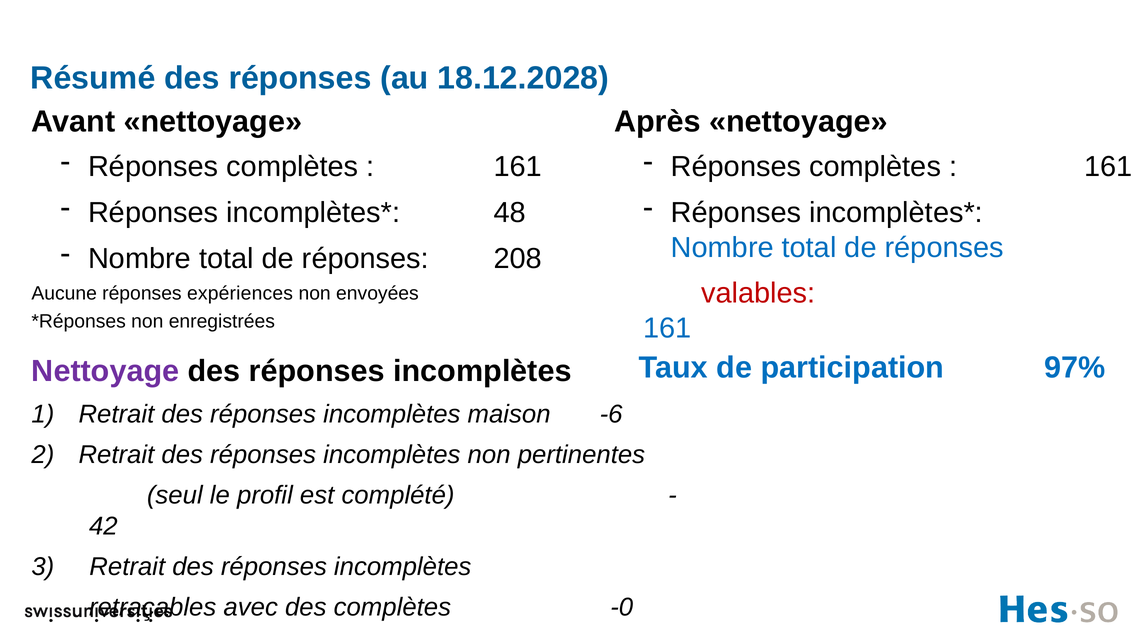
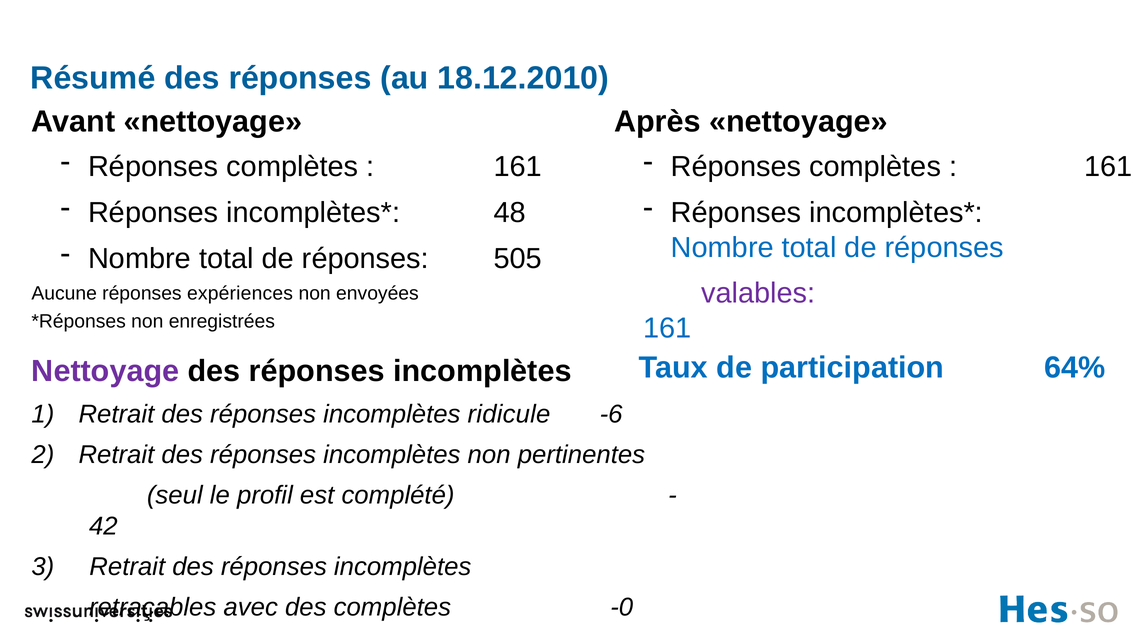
18.12.2028: 18.12.2028 -> 18.12.2010 (523, 78)
208: 208 -> 505 (518, 259)
valables colour: red -> purple (758, 294)
97%: 97% -> 64% (1075, 368)
maison: maison -> ridicule (509, 415)
